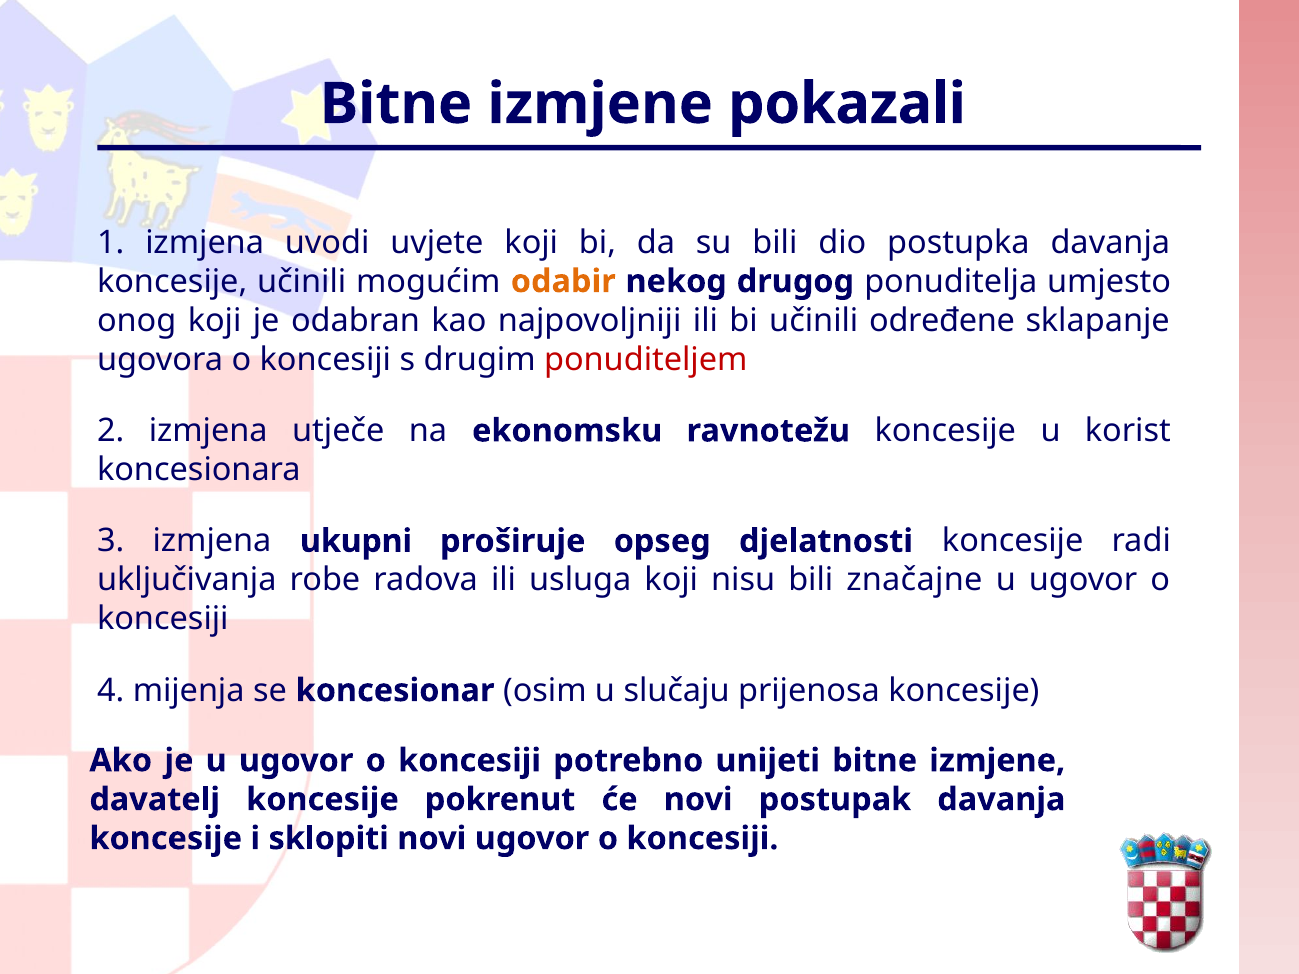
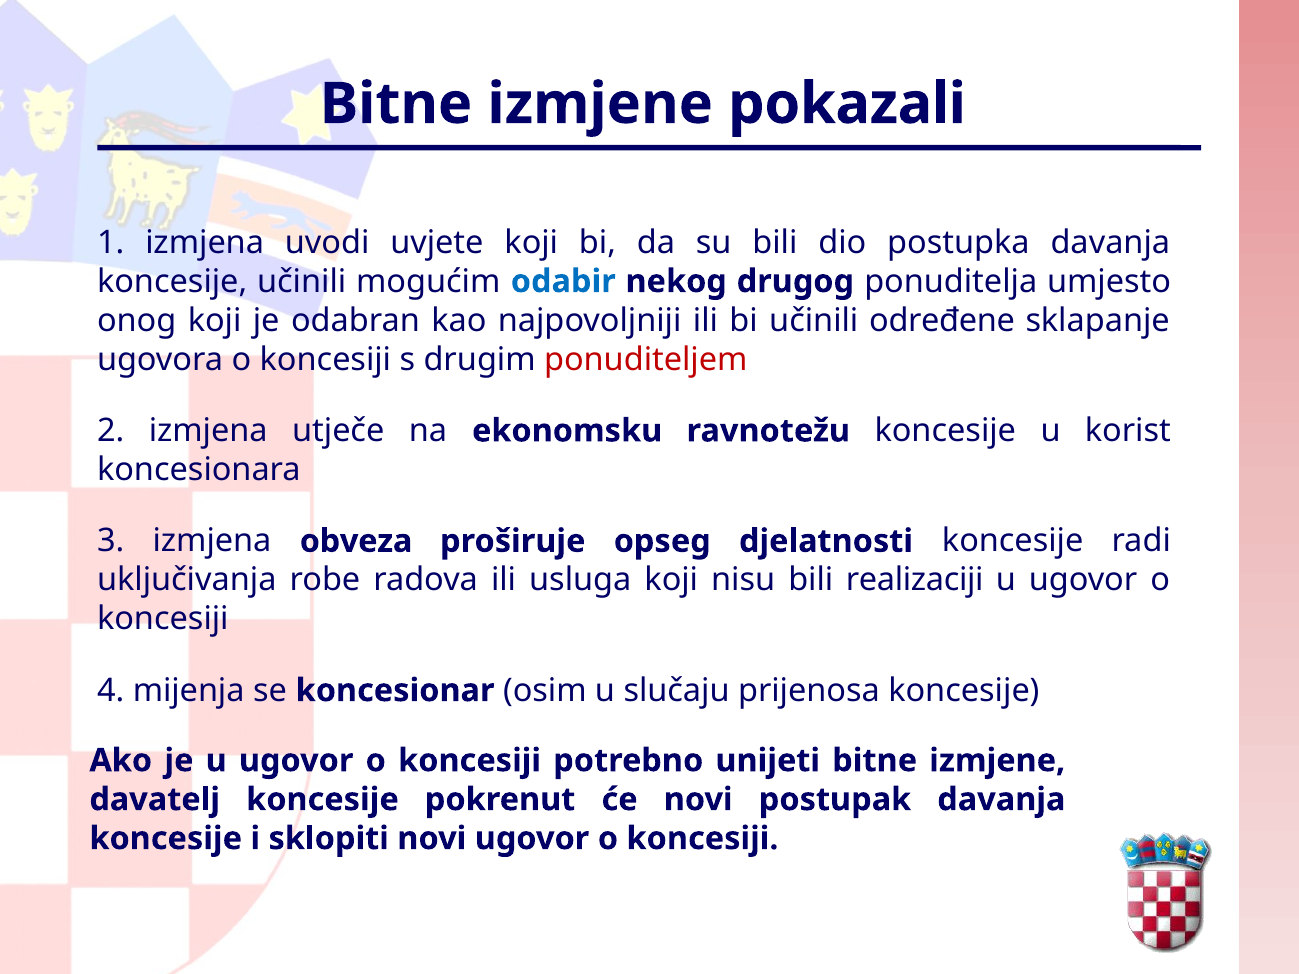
odabir colour: orange -> blue (563, 282)
ukupni: ukupni -> obveza (356, 541)
značajne: značajne -> realizaciji (915, 580)
